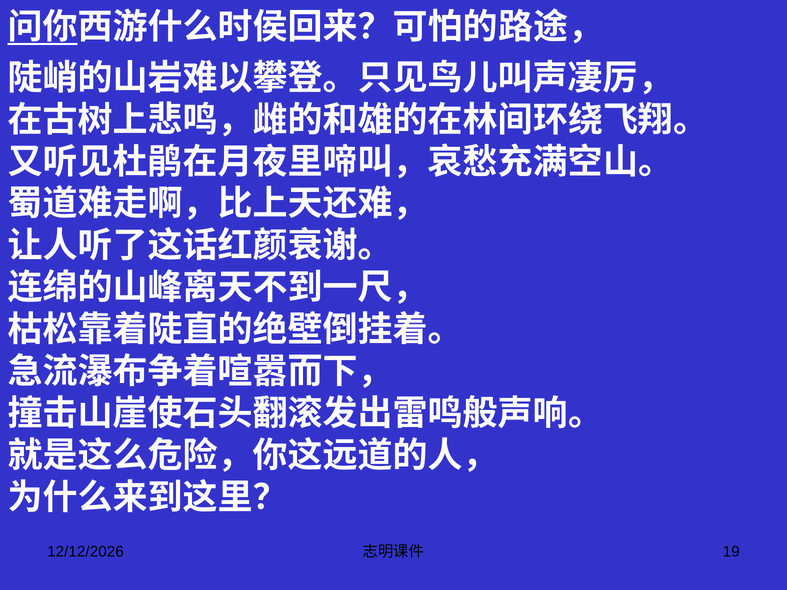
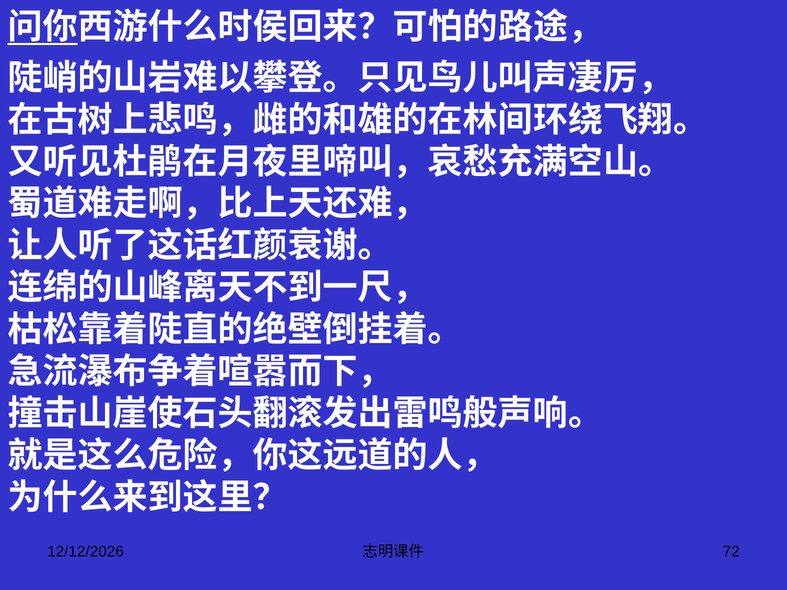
19: 19 -> 72 (731, 552)
